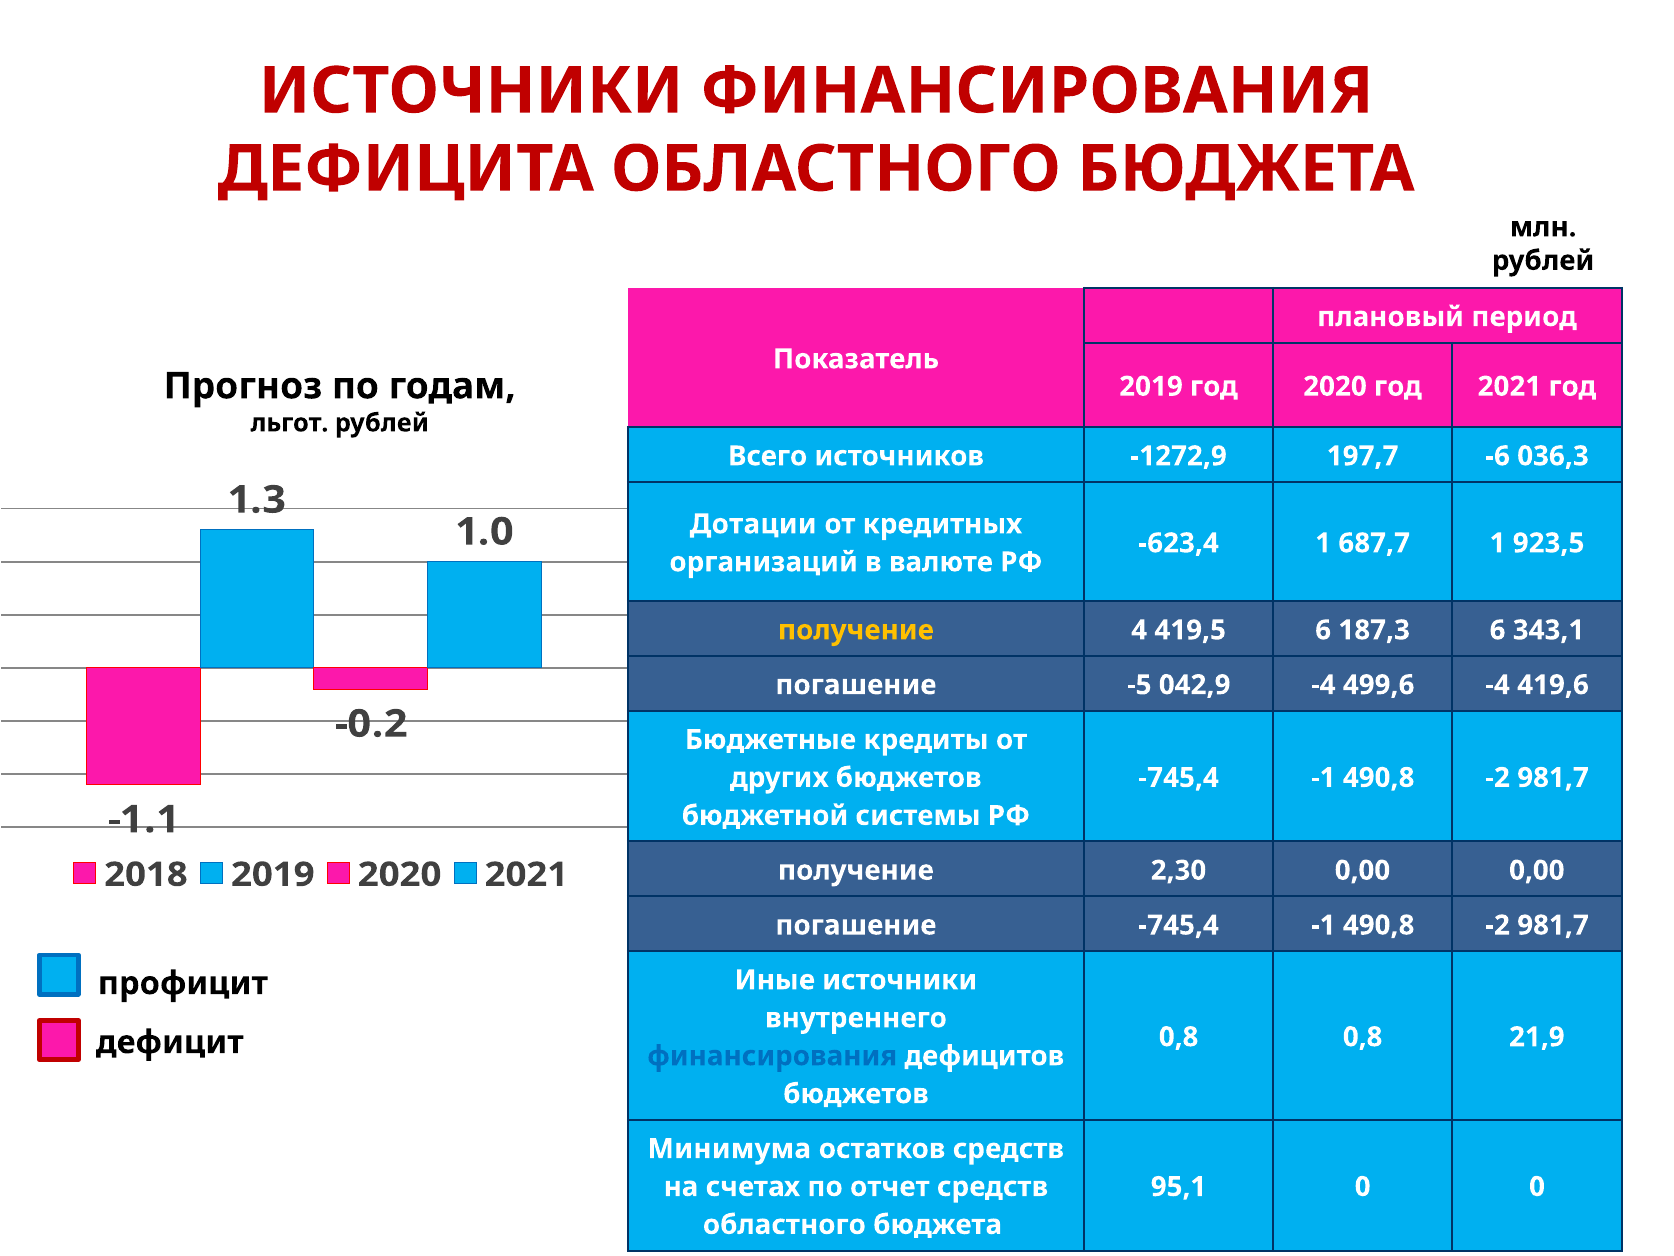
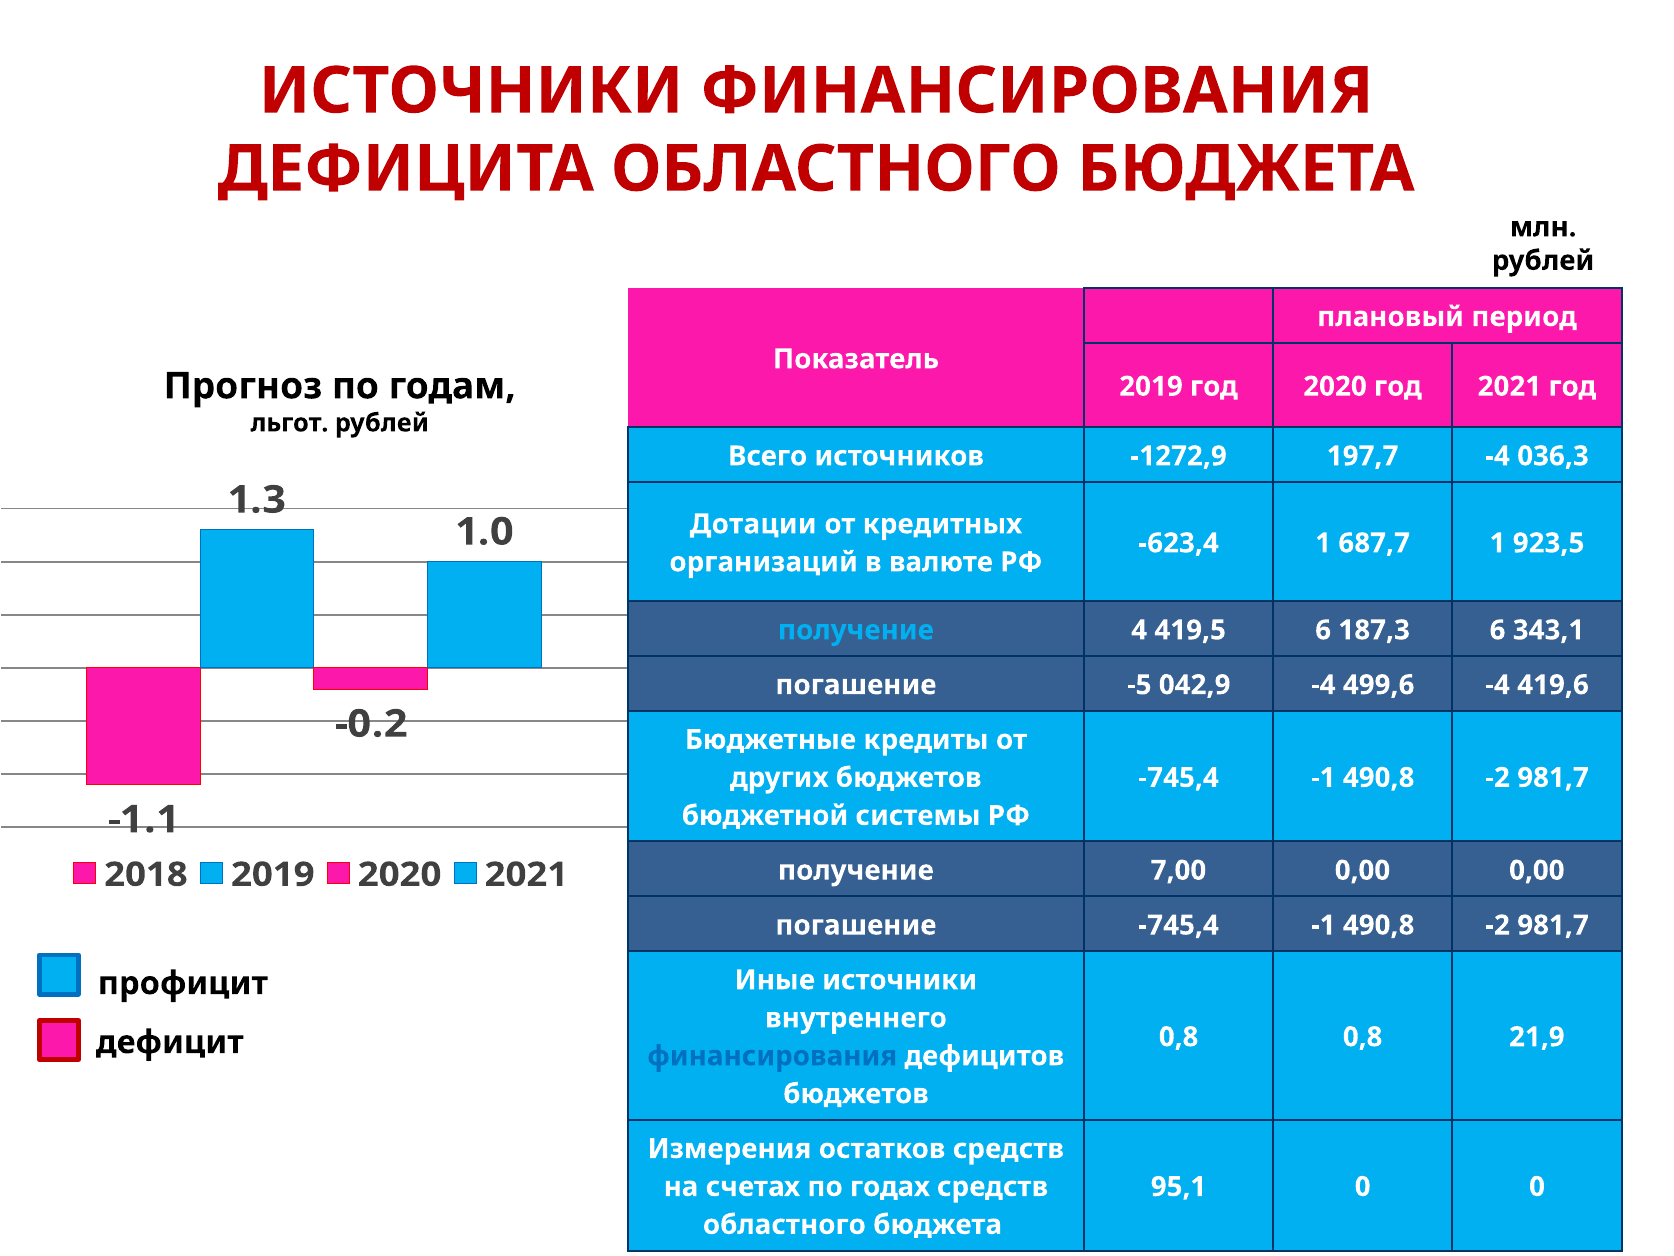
197,7 -6: -6 -> -4 (1498, 456)
получение colour: yellow -> light blue (856, 630)
2,30: 2,30 -> 7,00 (1178, 870)
Минимума: Минимума -> Измерения (729, 1148)
отчет: отчет -> годах (890, 1186)
